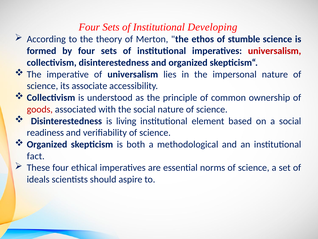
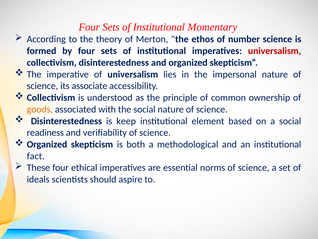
Developing: Developing -> Momentary (212, 27)
stumble: stumble -> number (244, 39)
goods colour: red -> orange (40, 109)
living: living -> keep (126, 121)
